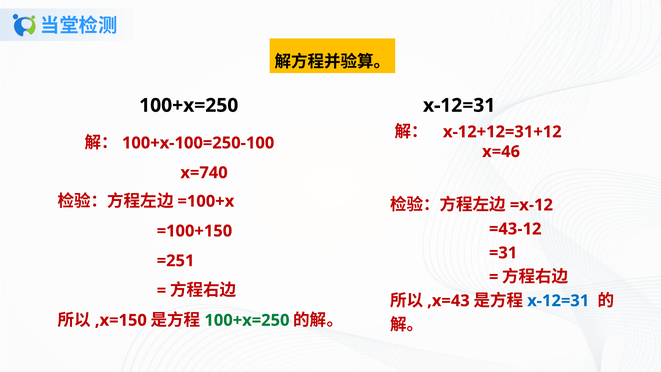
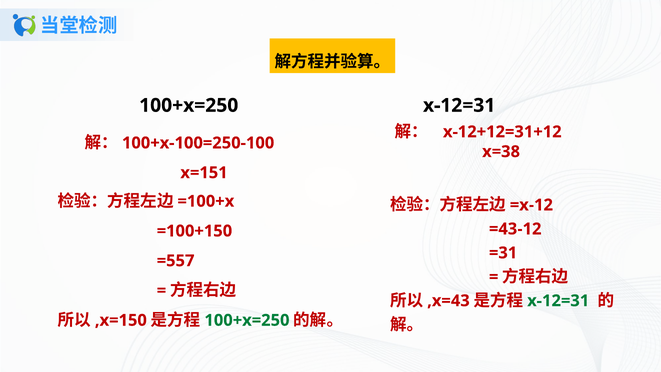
x=46: x=46 -> x=38 (501, 152)
x=740: x=740 -> x=151 (204, 173)
=251: =251 -> =557 (176, 261)
x-12=31 colour: blue -> green (558, 301)
